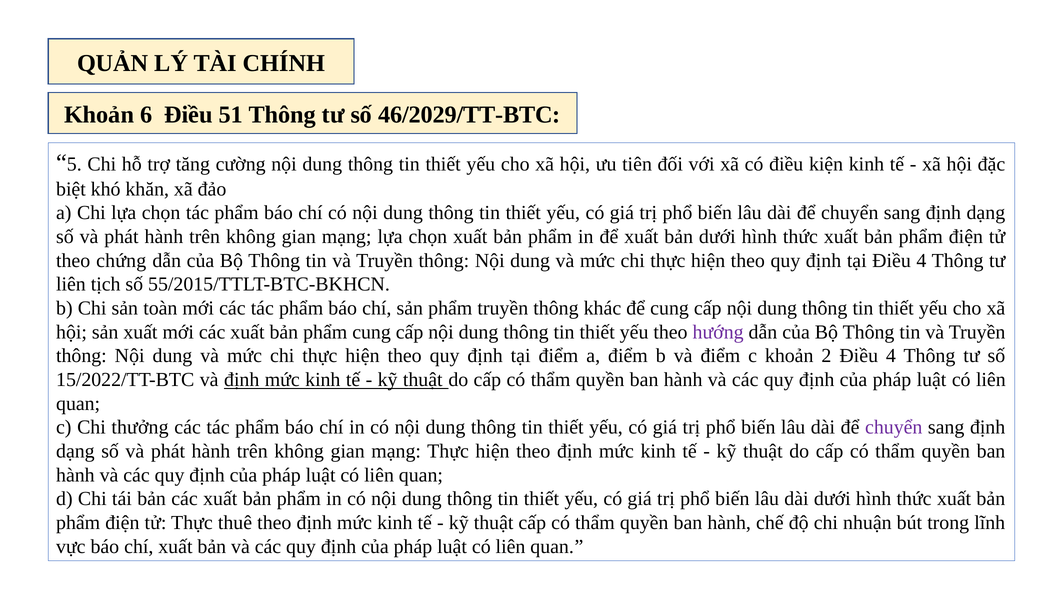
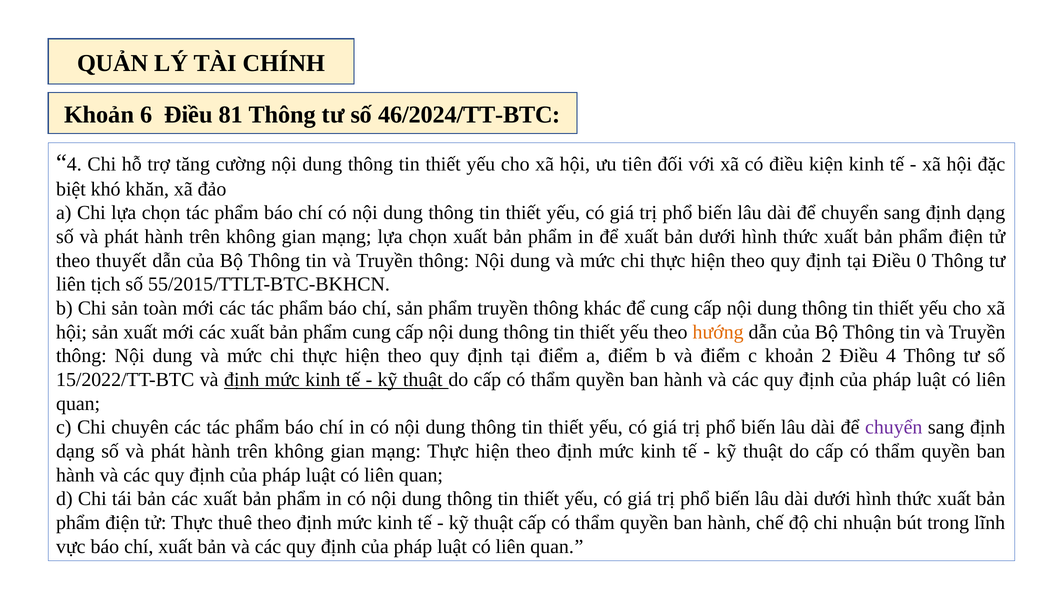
51: 51 -> 81 (231, 115)
46/2029/TT-BTC: 46/2029/TT-BTC -> 46/2024/TT-BTC (469, 115)
5: 5 -> 4 (74, 164)
chứng: chứng -> thuyết (121, 261)
tại Điều 4: 4 -> 0 (921, 261)
hướng colour: purple -> orange (718, 332)
thưởng: thưởng -> chuyên (140, 428)
